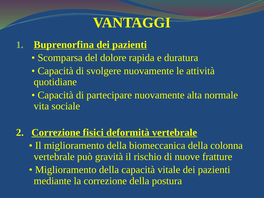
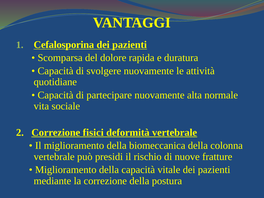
Buprenorfina: Buprenorfina -> Cefalosporina (64, 45)
gravità: gravità -> presidi (109, 157)
